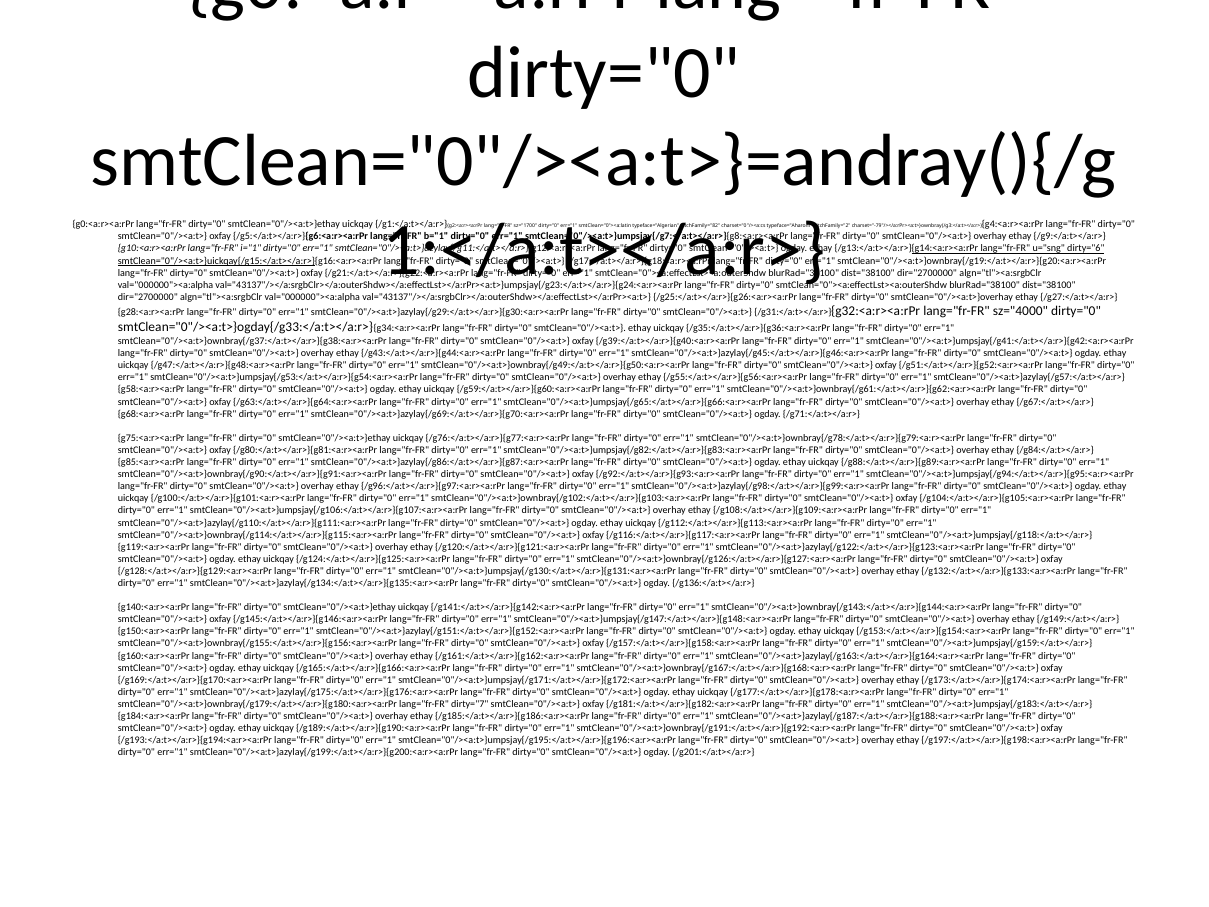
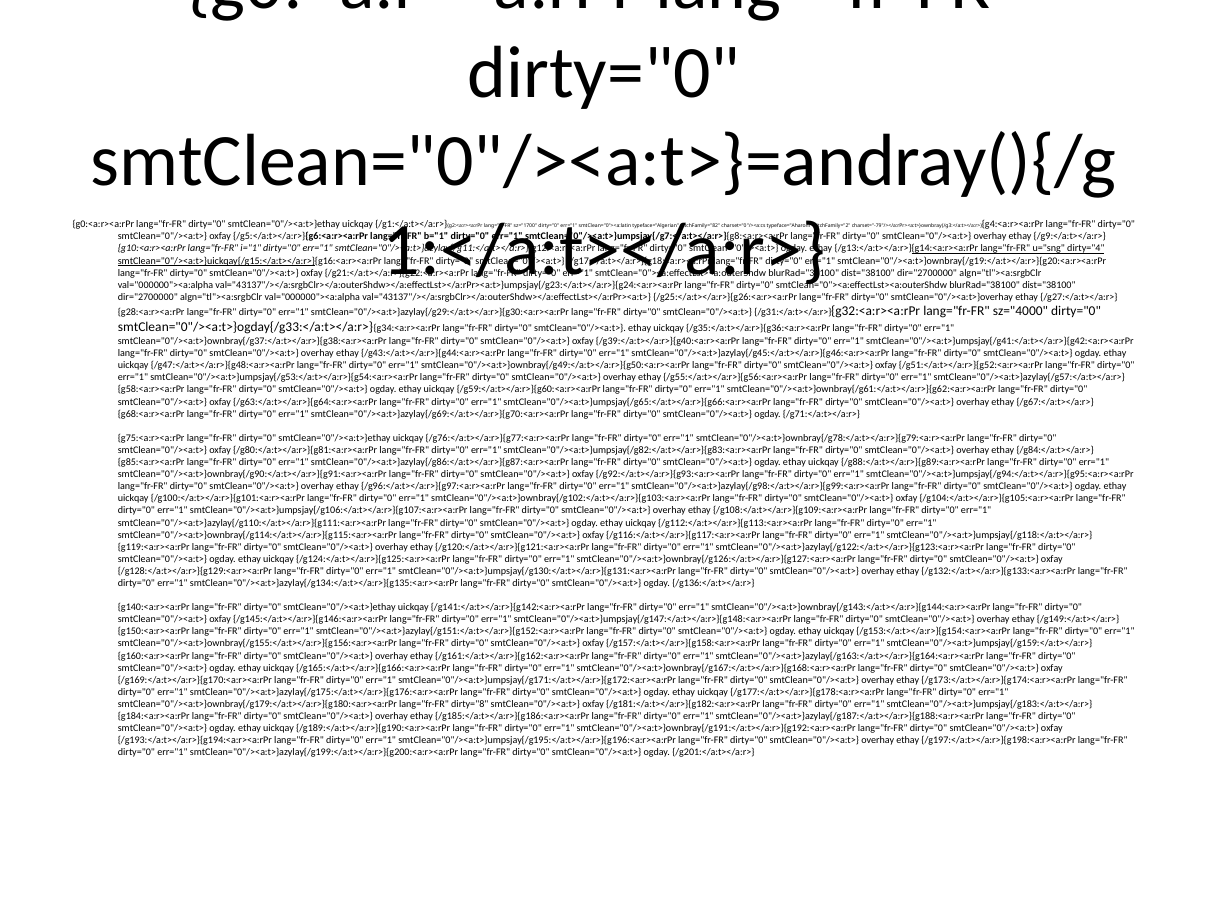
dirty="6: dirty="6 -> dirty="4 (1086, 249)
dirty="7: dirty="7 -> dirty="8 (470, 704)
